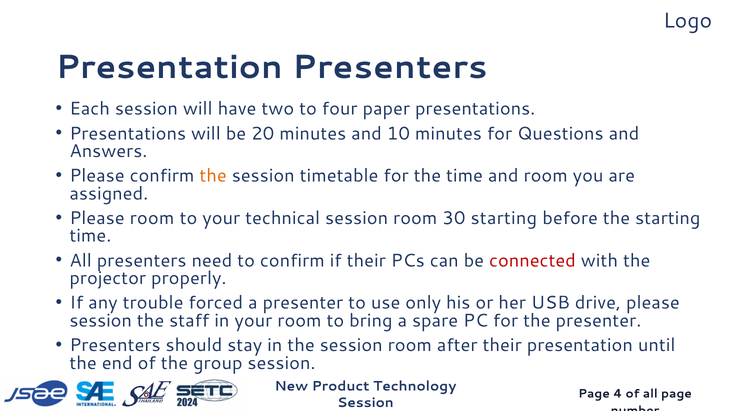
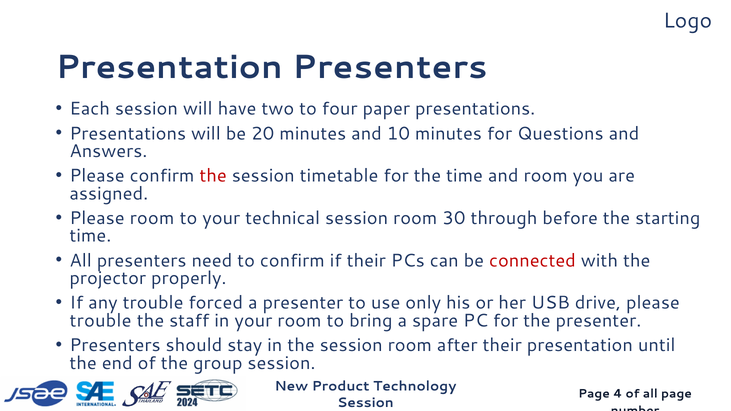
the colour: orange -> red (213, 176)
30 starting: starting -> through (504, 218)
session: session -> trouble (101, 321)
